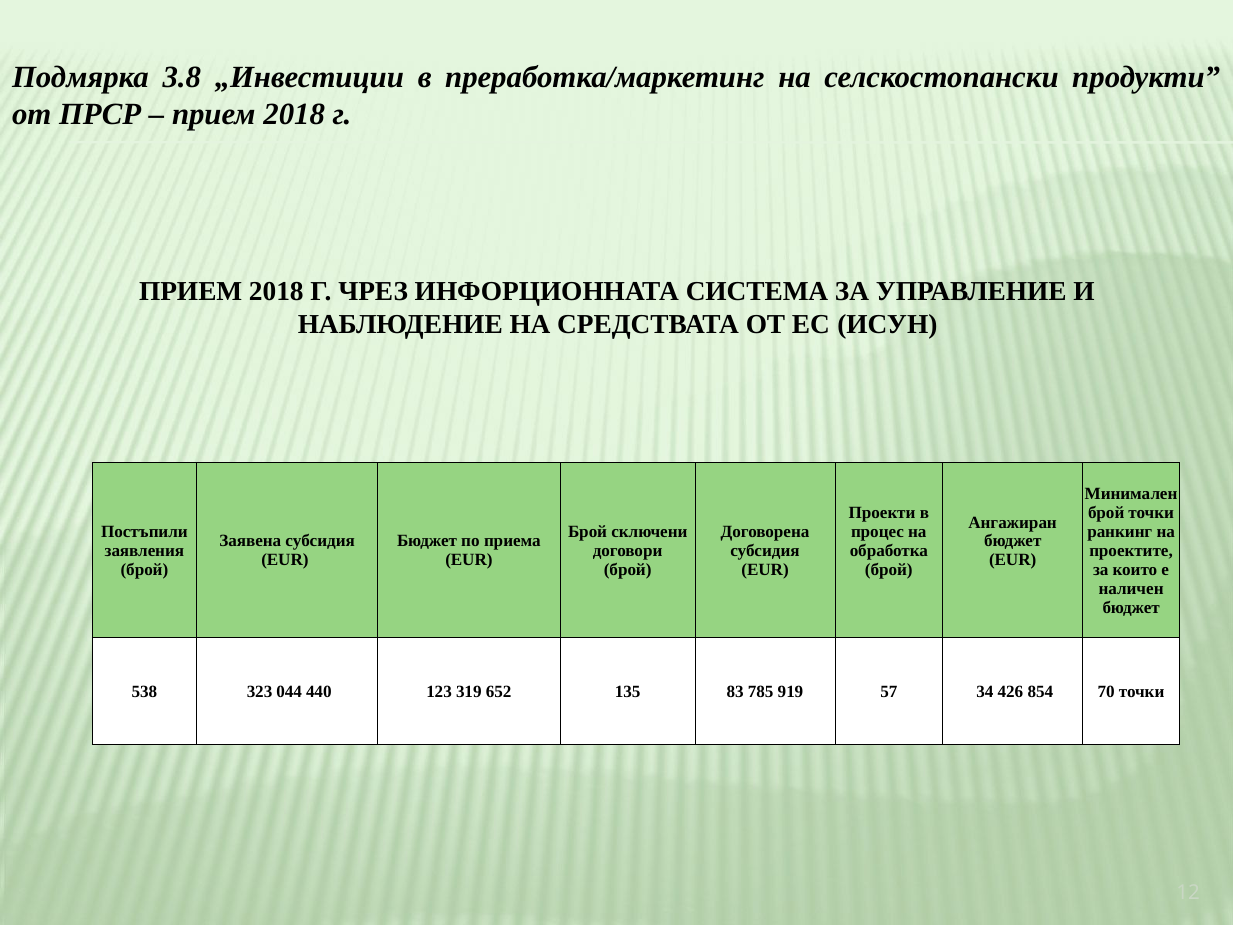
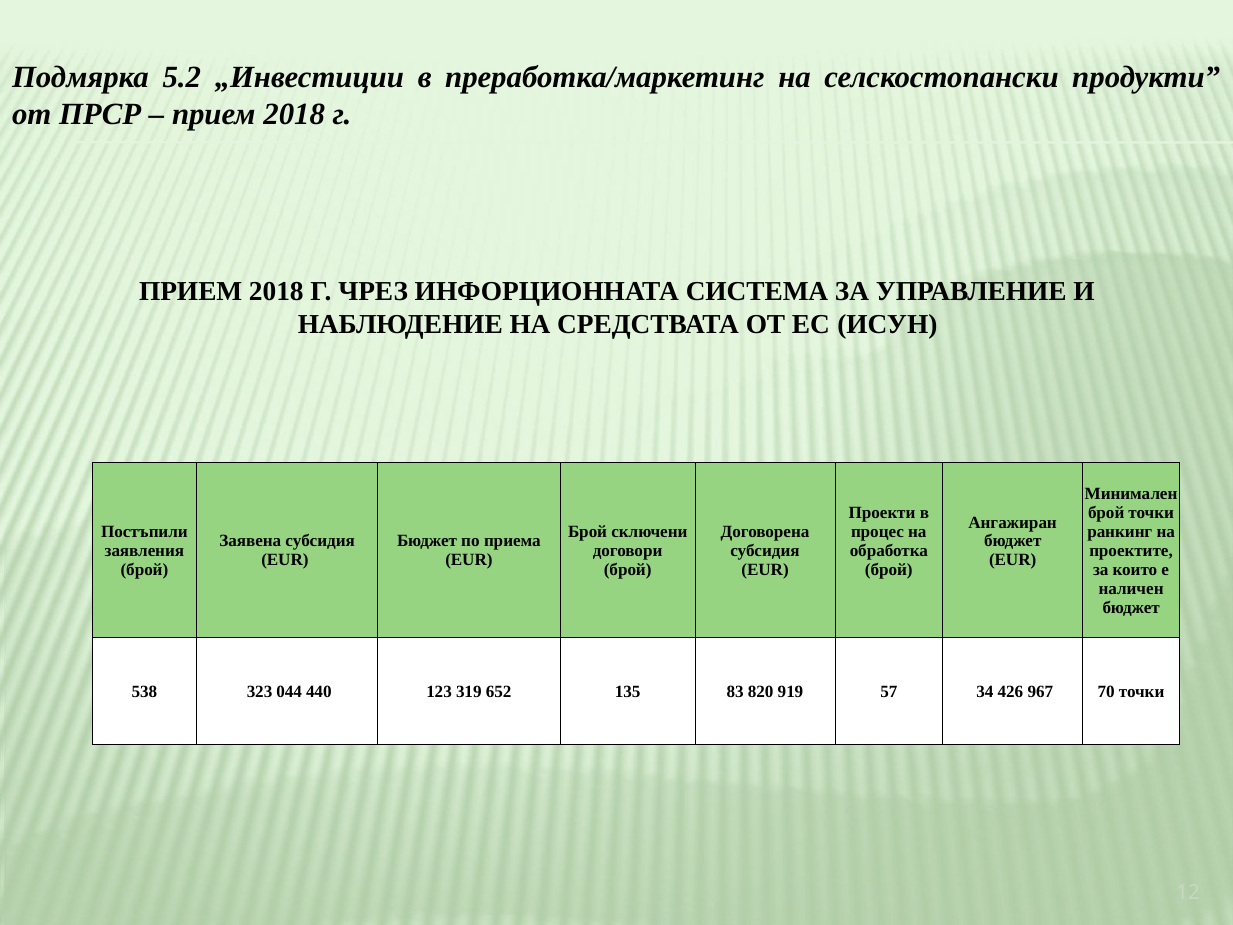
3.8: 3.8 -> 5.2 (182, 77)
785: 785 -> 820 (761, 691)
854: 854 -> 967 (1040, 691)
